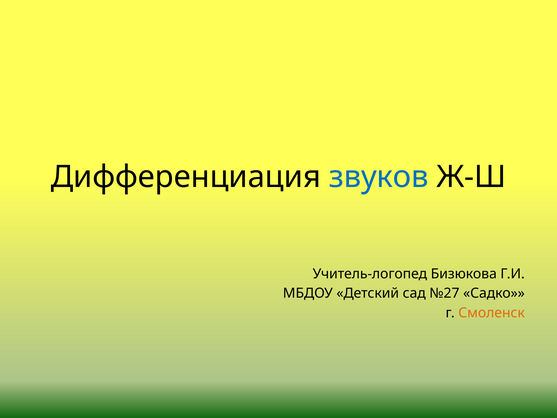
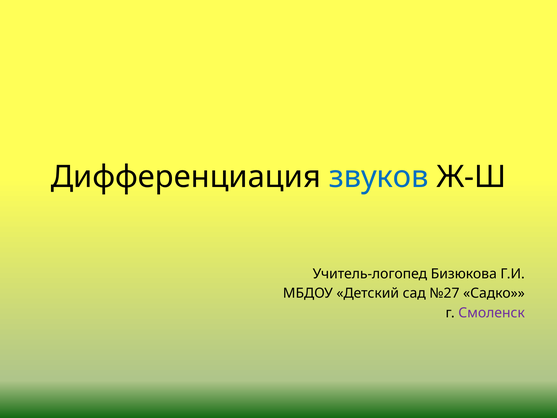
Смоленск colour: orange -> purple (492, 313)
